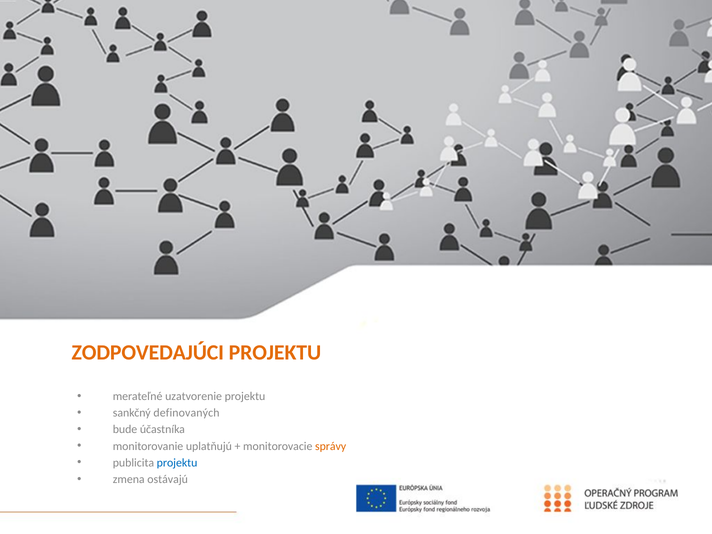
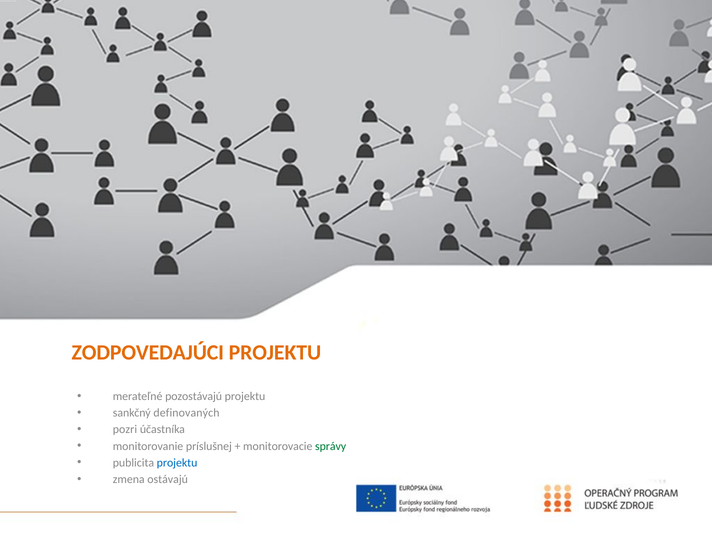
uzatvorenie: uzatvorenie -> pozostávajú (194, 396)
bude: bude -> pozri (125, 429)
uplatňujú: uplatňujú -> príslušnej (209, 446)
správy colour: orange -> green (331, 446)
